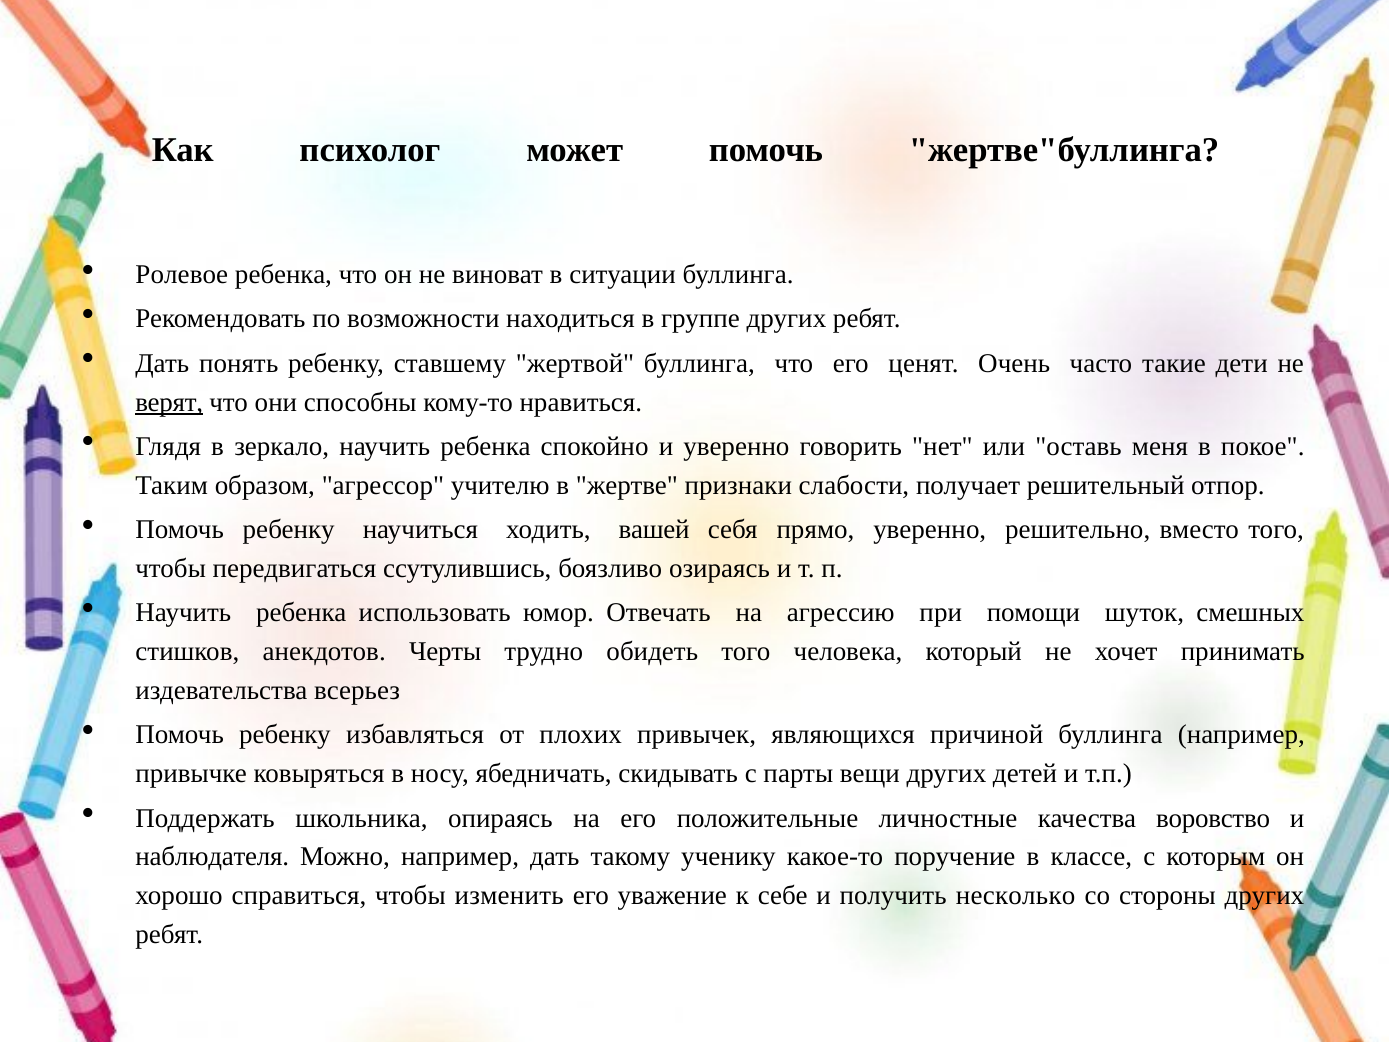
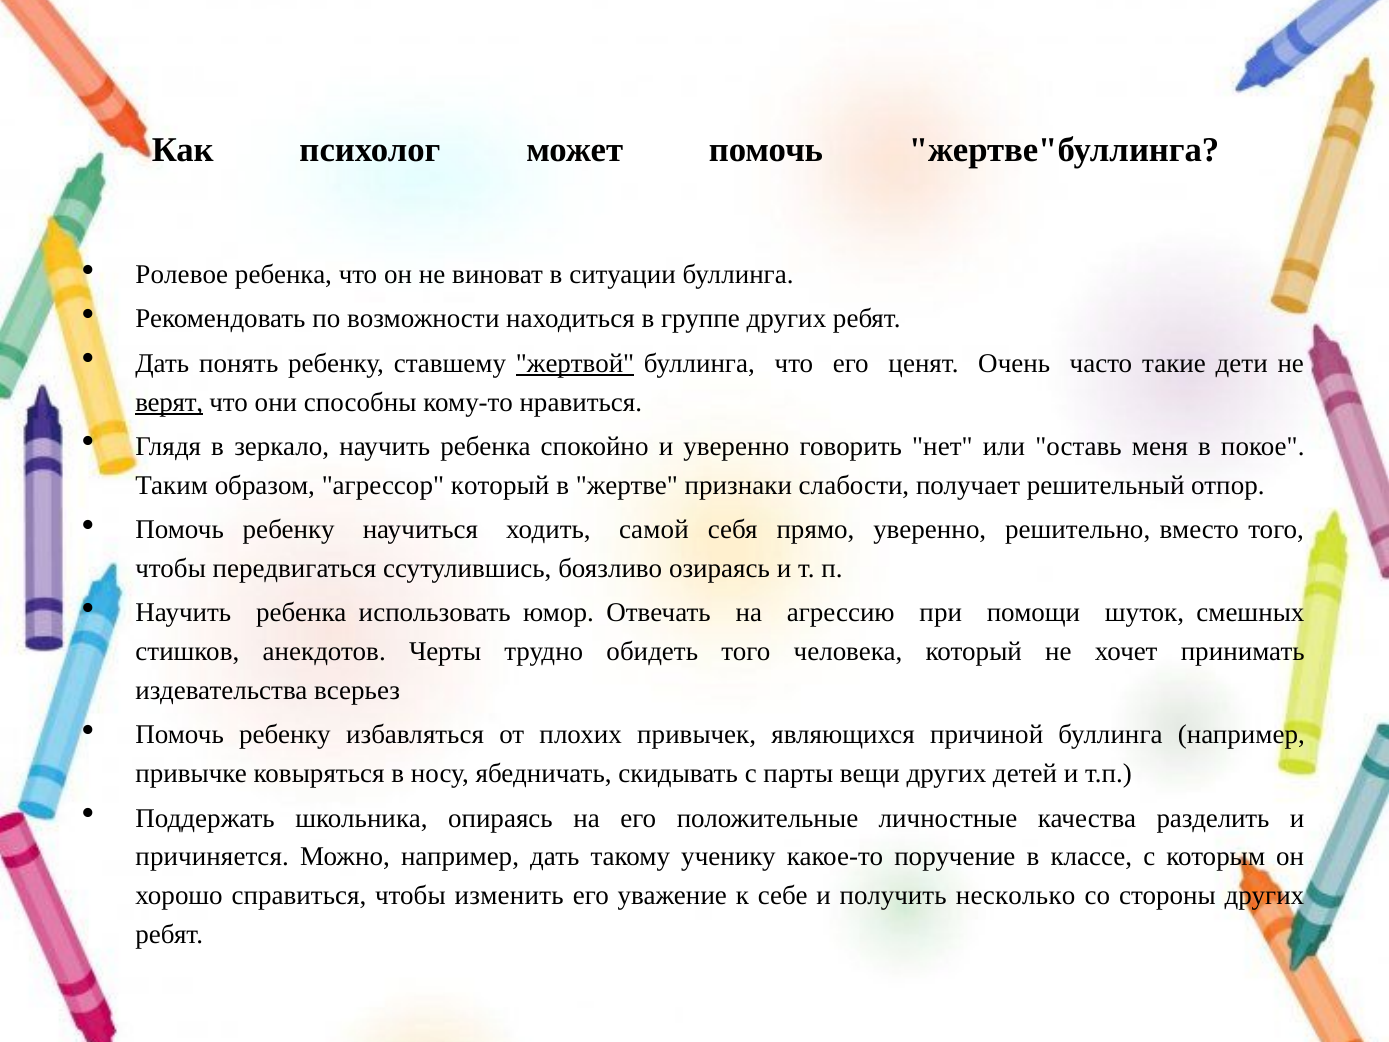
жертвой underline: none -> present (575, 363)
агрессор учителю: учителю -> который (500, 485)
вашей: вашей -> самой (654, 530)
воровство: воровство -> разделить (1213, 818)
наблюдателя: наблюдателя -> причиняется (212, 857)
